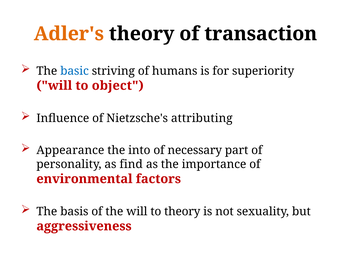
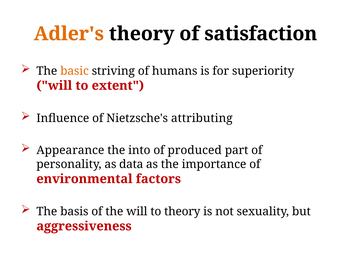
transaction: transaction -> satisfaction (261, 34)
basic colour: blue -> orange (75, 71)
object: object -> extent (118, 86)
necessary: necessary -> produced (195, 150)
find: find -> data (131, 164)
